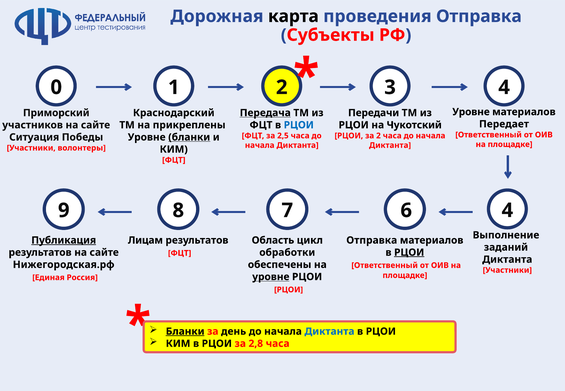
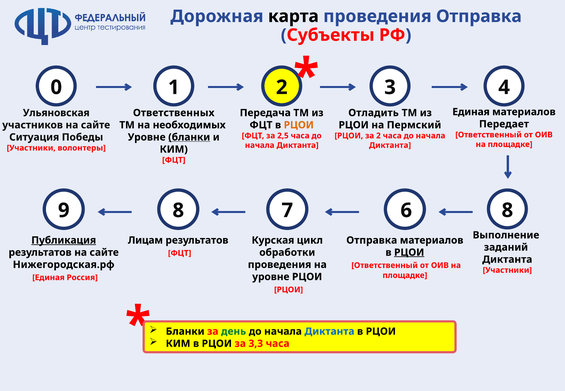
Уровне: Уровне -> Единая (471, 112)
Приморский: Приморский -> Ульяновская (56, 113)
Краснодарский: Краснодарский -> Ответственных (174, 113)
Передача underline: present -> none (265, 113)
Передачи: Передачи -> Отладить (374, 113)
прикреплены: прикреплены -> необходимых (189, 125)
РЦОИ colour: blue -> orange (299, 125)
Чукотский: Чукотский -> Пермский (414, 125)
7 4: 4 -> 8 (507, 210)
Область: Область -> Курская (273, 240)
обеспечены: обеспечены -> проведения (280, 265)
уровне underline: present -> none (271, 277)
Бланки underline: present -> none (185, 332)
день colour: black -> green (234, 332)
2,8: 2,8 -> 3,3 (256, 344)
